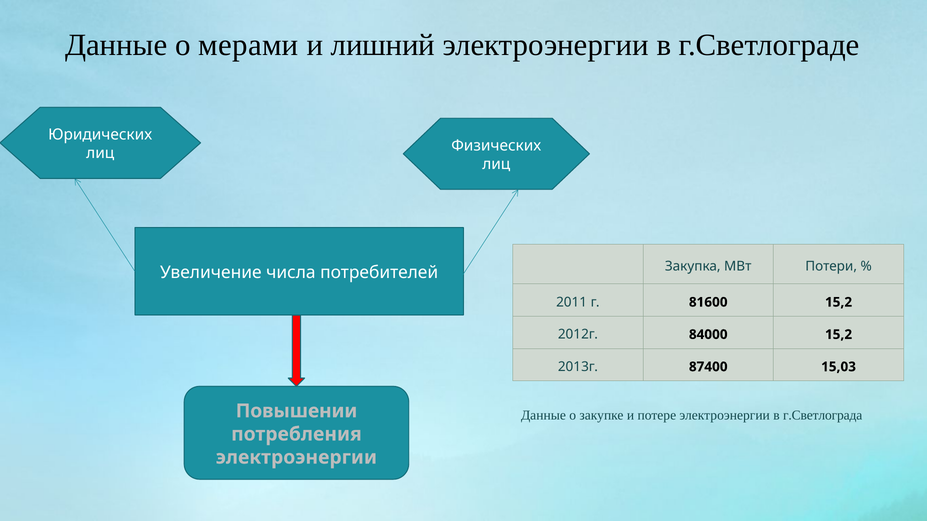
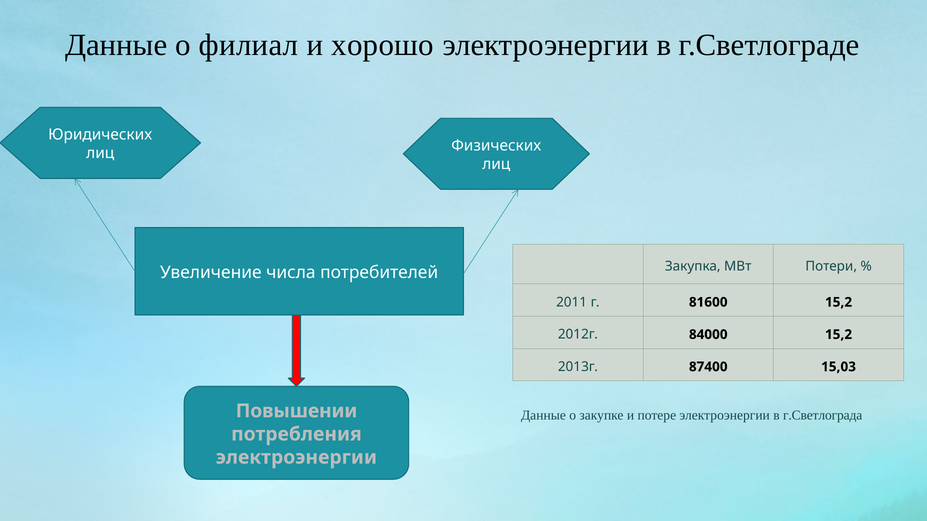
мерами: мерами -> филиал (248, 45)
лишний: лишний -> хорошо (383, 45)
